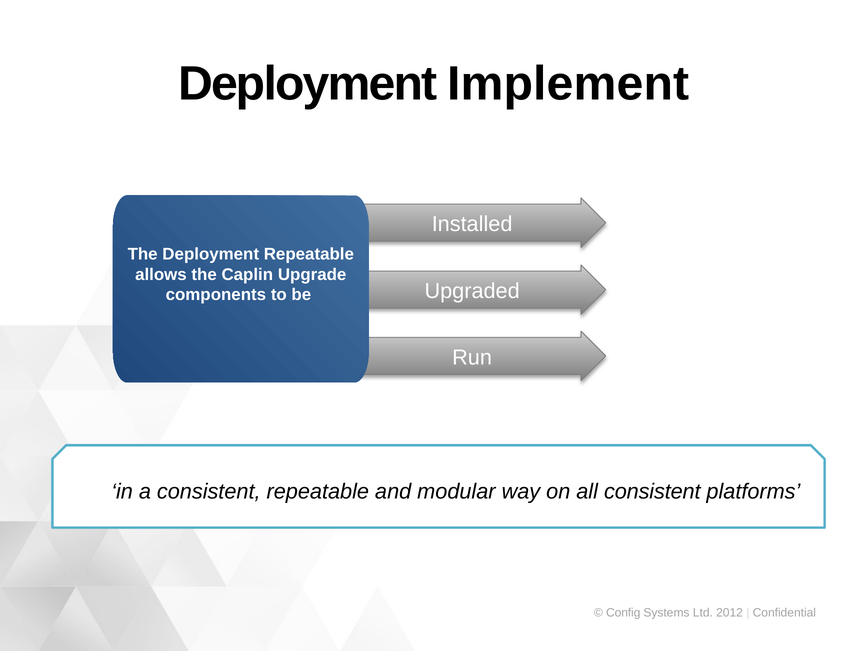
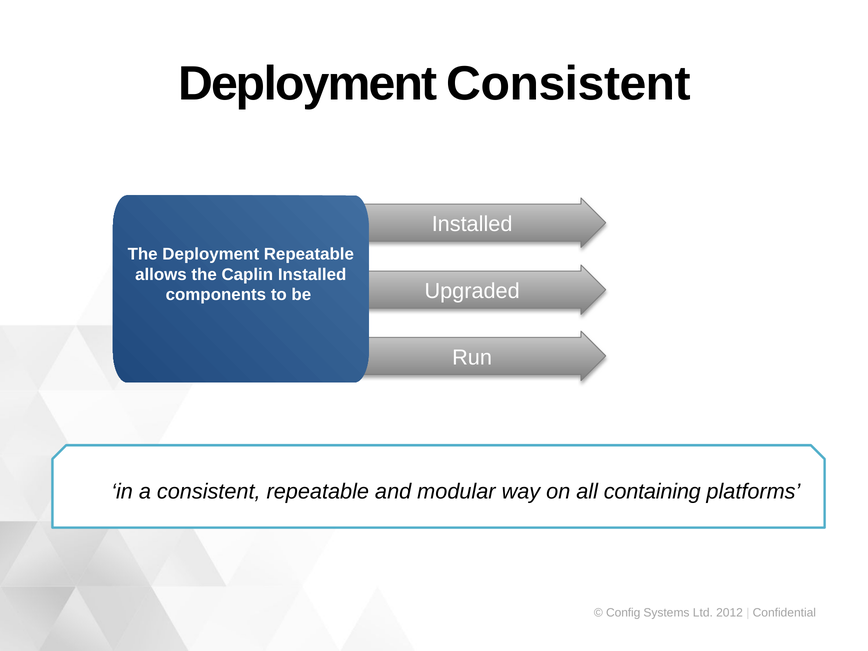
Implement: Implement -> Consistent (569, 84)
Caplin Upgrade: Upgrade -> Installed (312, 275)
all consistent: consistent -> containing (652, 491)
